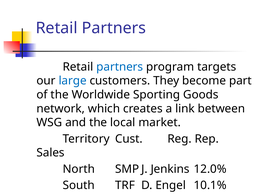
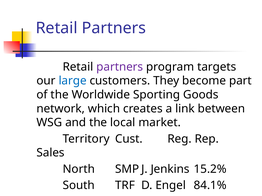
partners colour: blue -> purple (120, 67)
12.0%: 12.0% -> 15.2% (210, 169)
10.1%: 10.1% -> 84.1% (210, 186)
